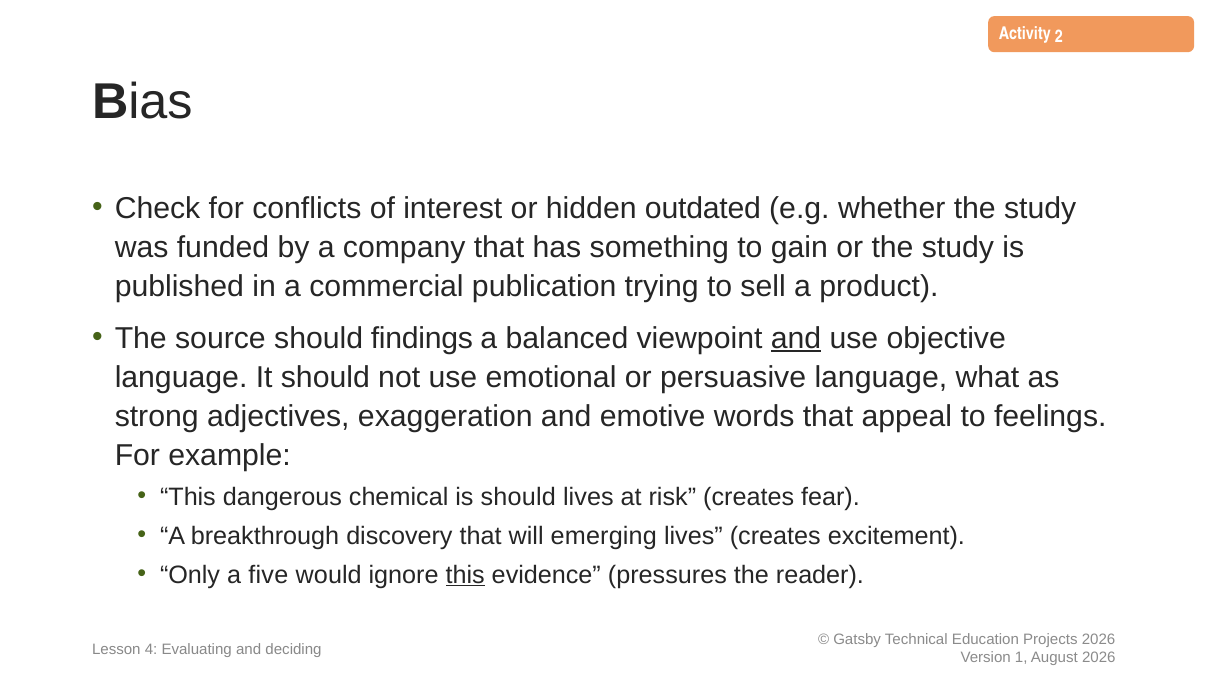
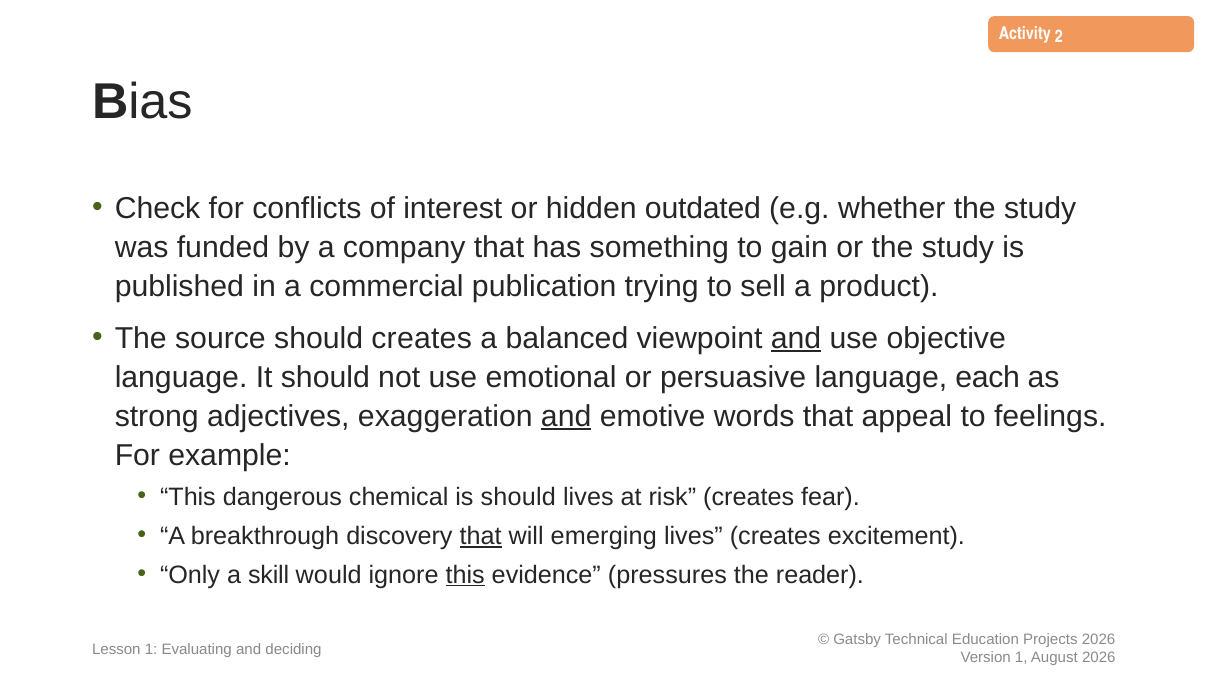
should findings: findings -> creates (422, 338)
what: what -> each (988, 378)
and underline: none -> present (566, 417)
that underline: none -> present (481, 536)
five: five -> skill (269, 575)
Lesson 4: 4 -> 1 (151, 650)
